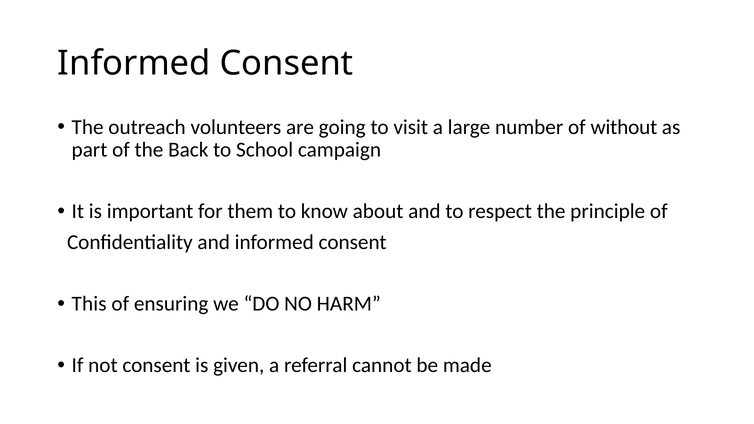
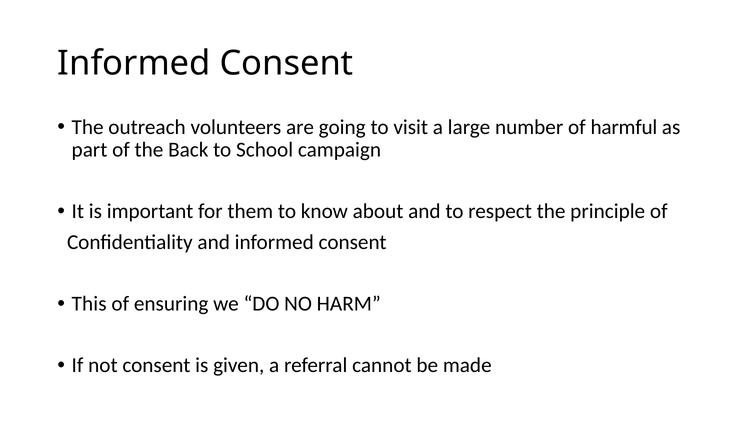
without: without -> harmful (624, 127)
